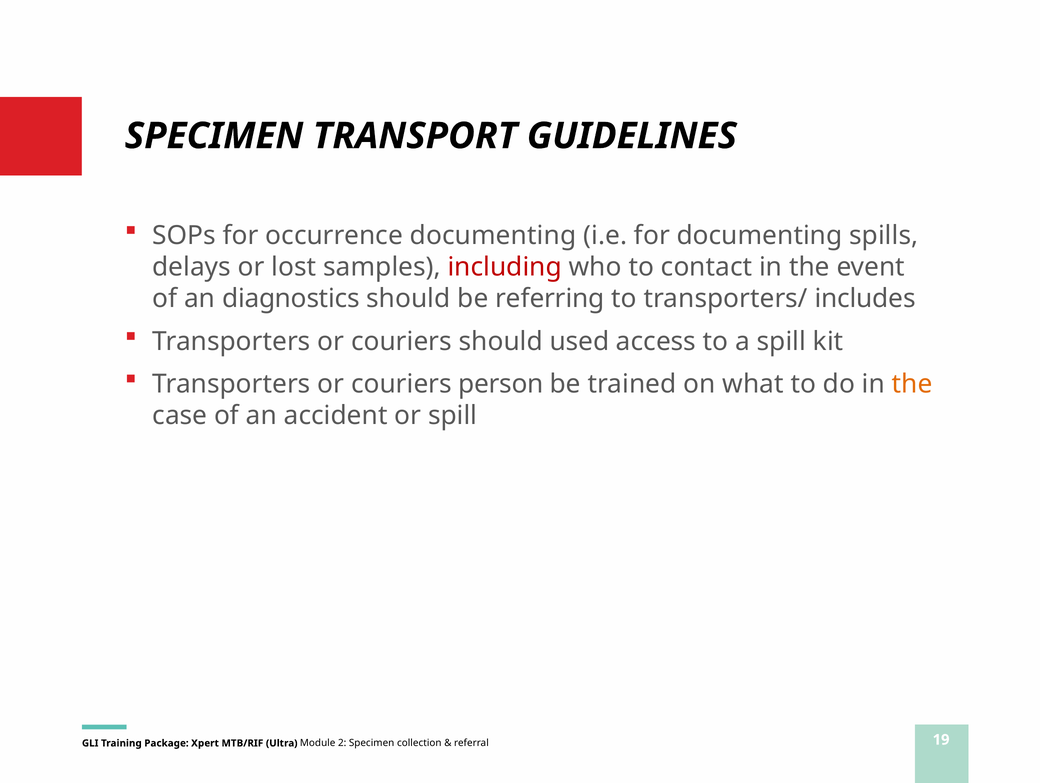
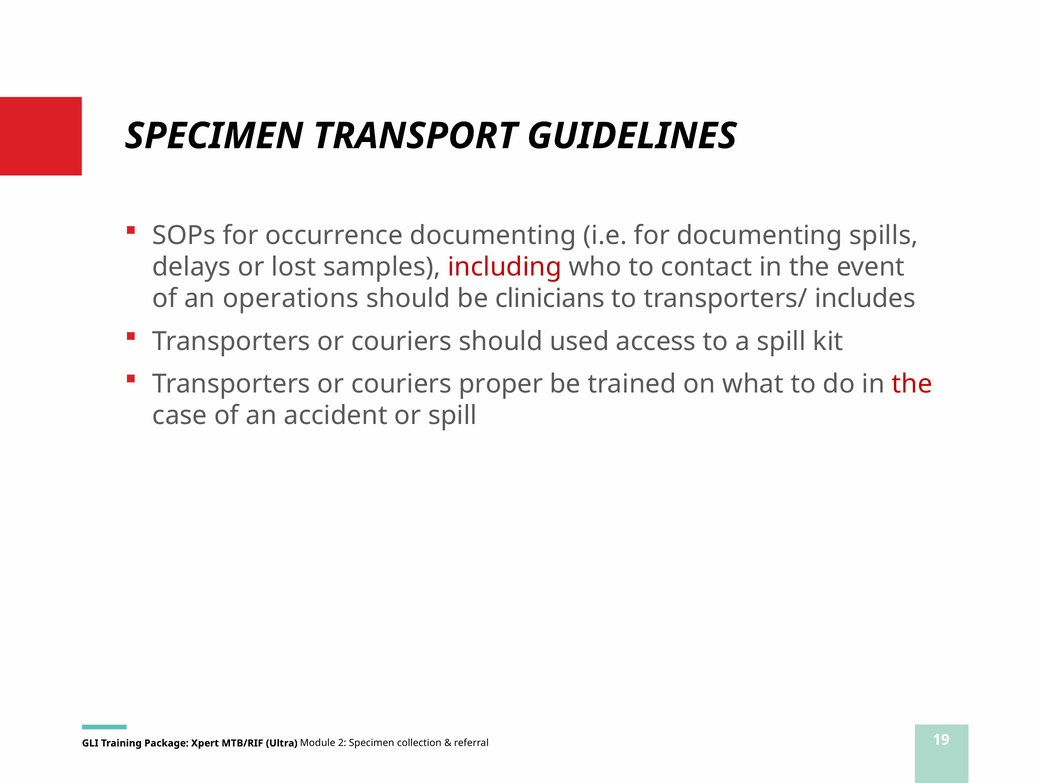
diagnostics: diagnostics -> operations (291, 299)
referring: referring -> clinicians (550, 299)
person: person -> proper (501, 384)
the colour: orange -> red (912, 384)
